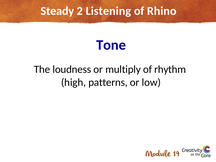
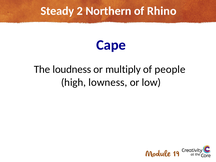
Listening: Listening -> Northern (108, 11)
Tone: Tone -> Cape (111, 45)
rhythm: rhythm -> people (170, 69)
patterns: patterns -> lowness (108, 82)
